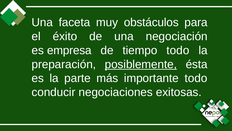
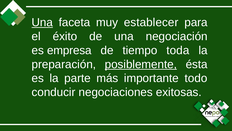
Una underline: none -> present (42, 22)
obstáculos: obstáculos -> establecer (151, 22)
tiempo todo: todo -> toda (178, 50)
